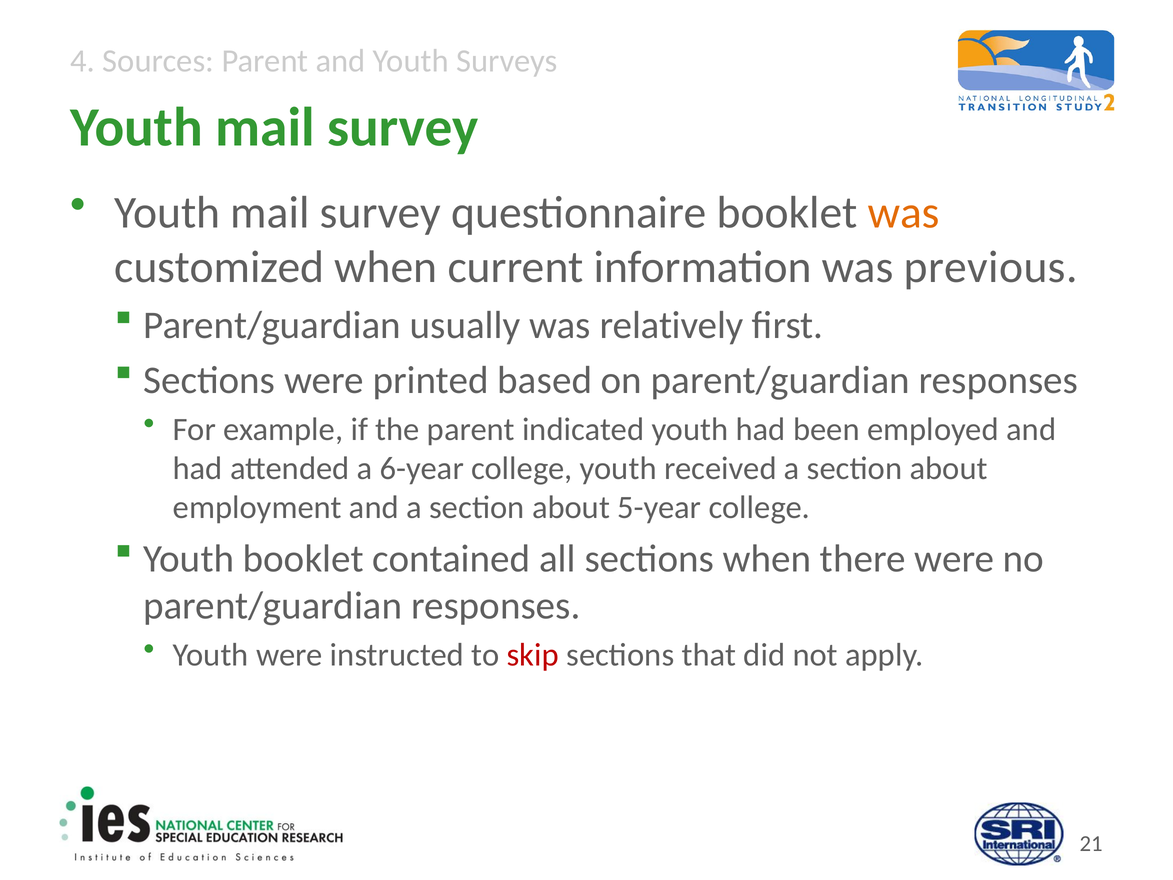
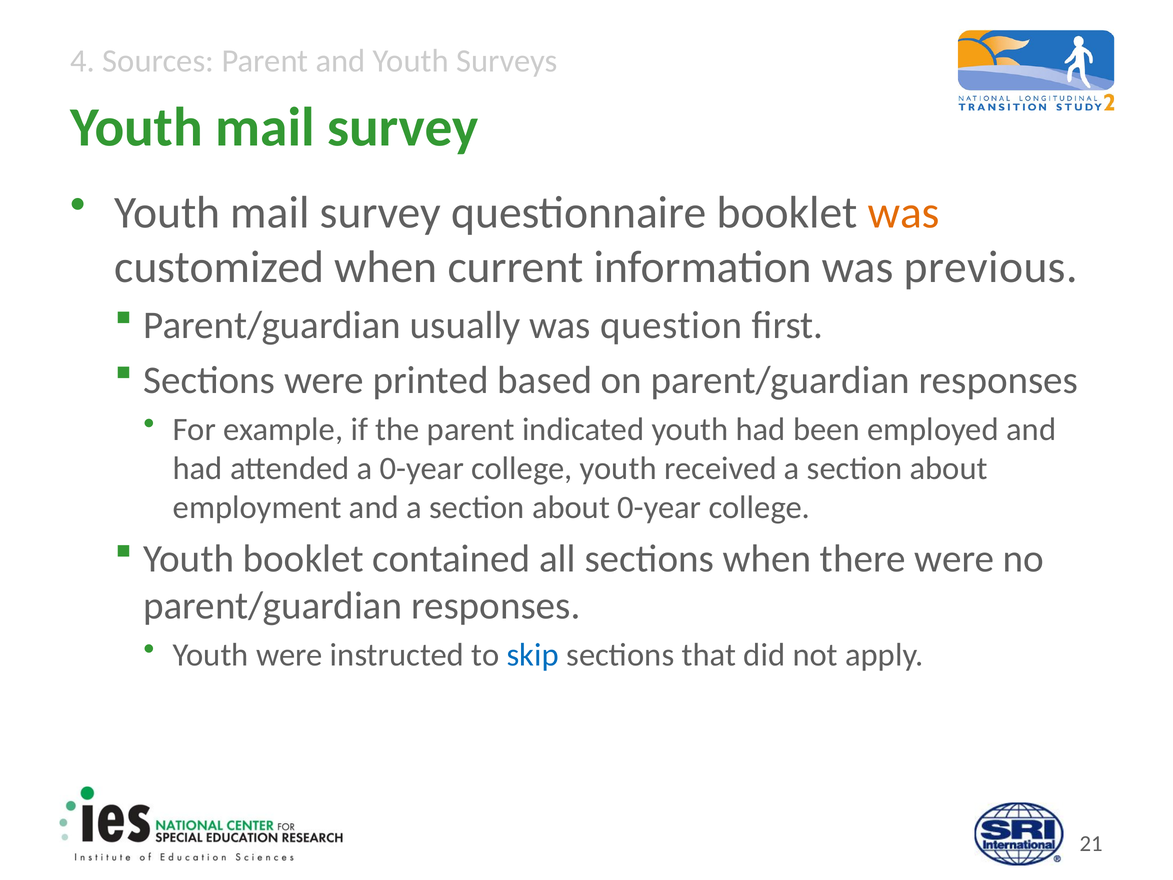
relatively: relatively -> question (671, 325)
a 6-year: 6-year -> 0-year (422, 468)
about 5-year: 5-year -> 0-year (659, 507)
skip colour: red -> blue (533, 655)
